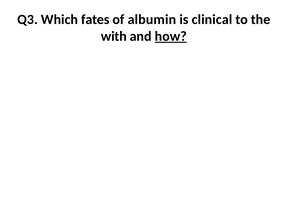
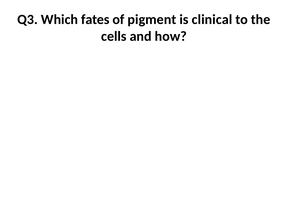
albumin: albumin -> pigment (152, 19)
with: with -> cells (114, 36)
how underline: present -> none (171, 36)
